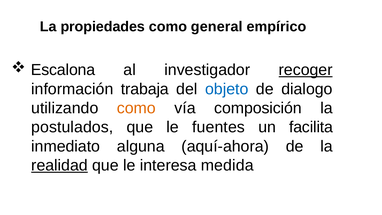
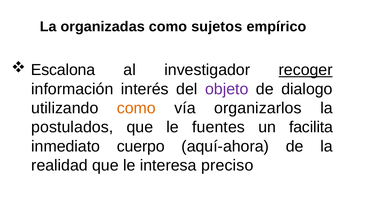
propiedades: propiedades -> organizadas (103, 27)
general: general -> sujetos (217, 27)
trabaja: trabaja -> interés (145, 89)
objeto colour: blue -> purple (227, 89)
composición: composición -> organizarlos (258, 108)
alguna: alguna -> cuerpo (141, 146)
realidad underline: present -> none (59, 165)
medida: medida -> preciso (227, 165)
